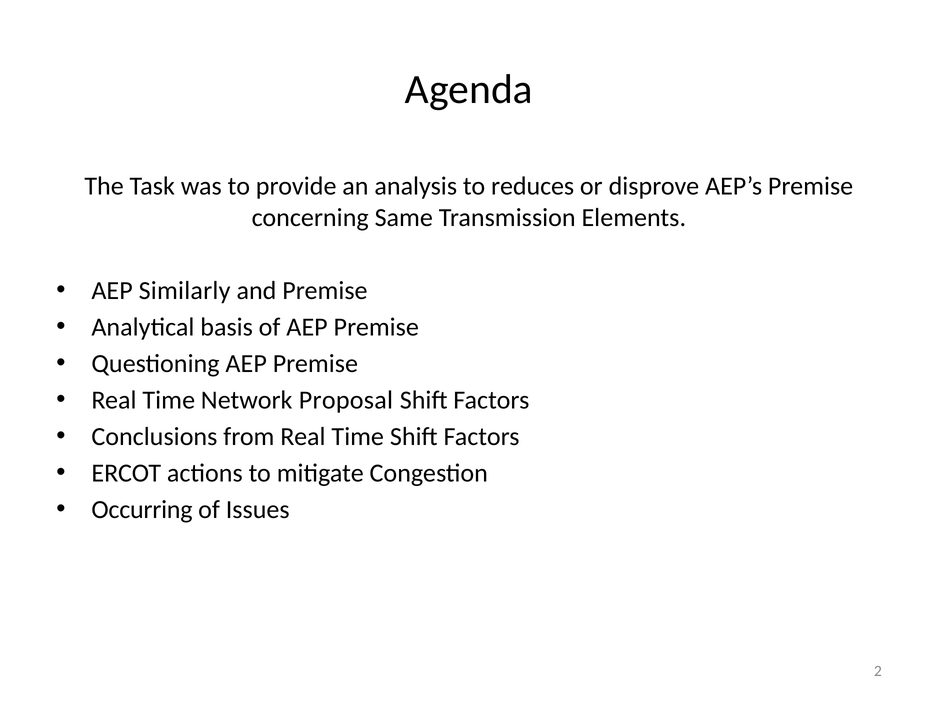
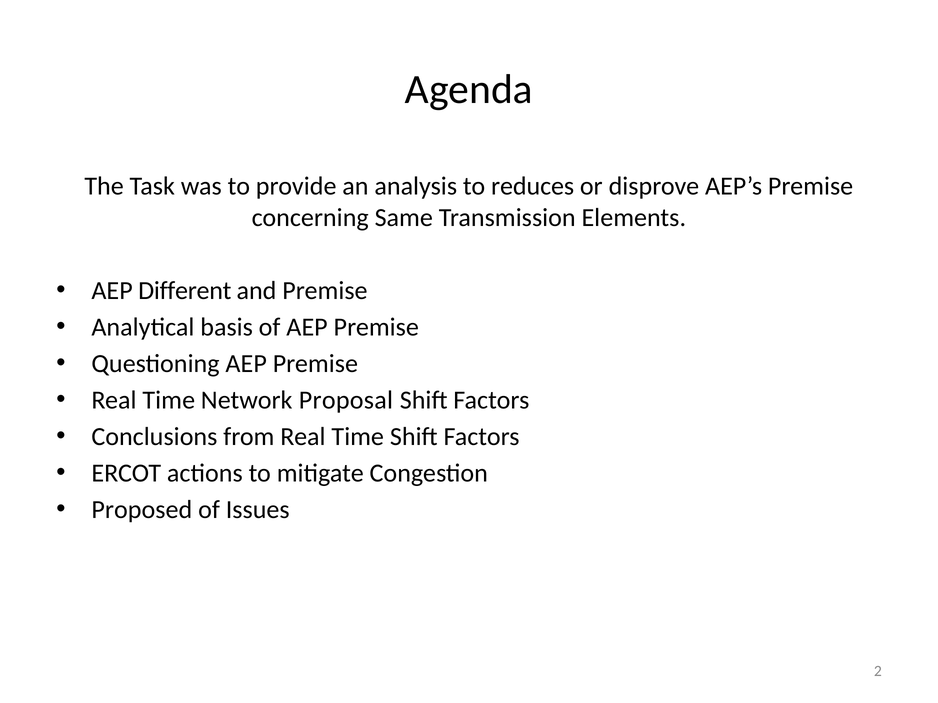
Similarly: Similarly -> Different (185, 291)
Occurring: Occurring -> Proposed (142, 510)
